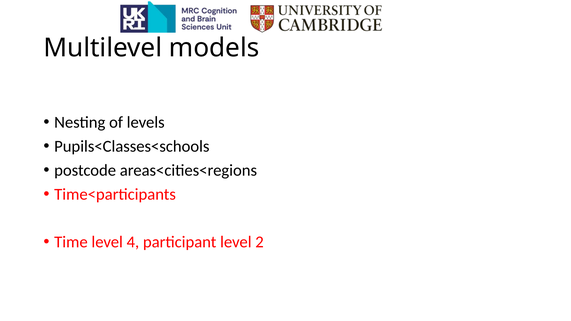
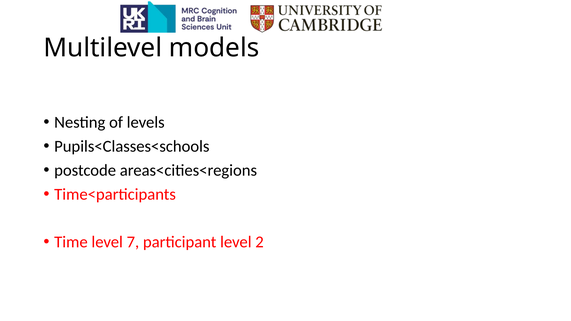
4: 4 -> 7 (133, 242)
